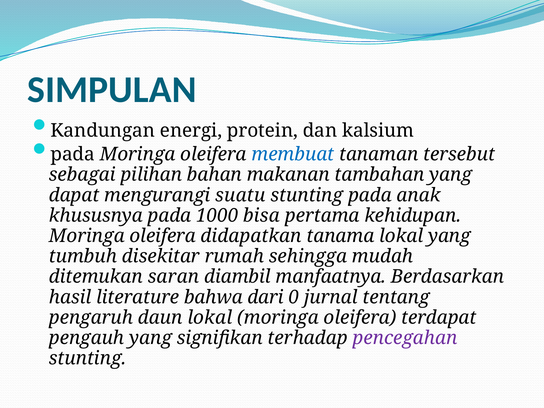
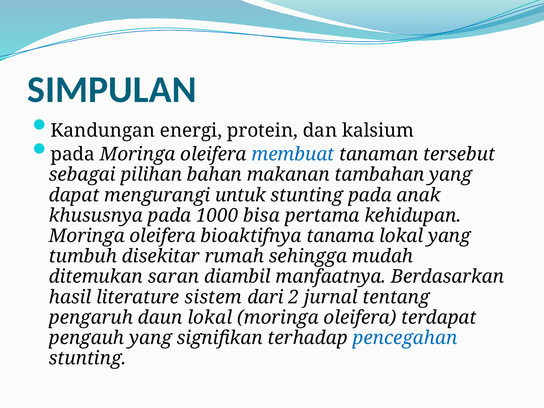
suatu: suatu -> untuk (241, 195)
didapatkan: didapatkan -> bioaktifnya (251, 236)
bahwa: bahwa -> sistem (213, 297)
0: 0 -> 2 (294, 297)
pencegahan colour: purple -> blue (405, 338)
